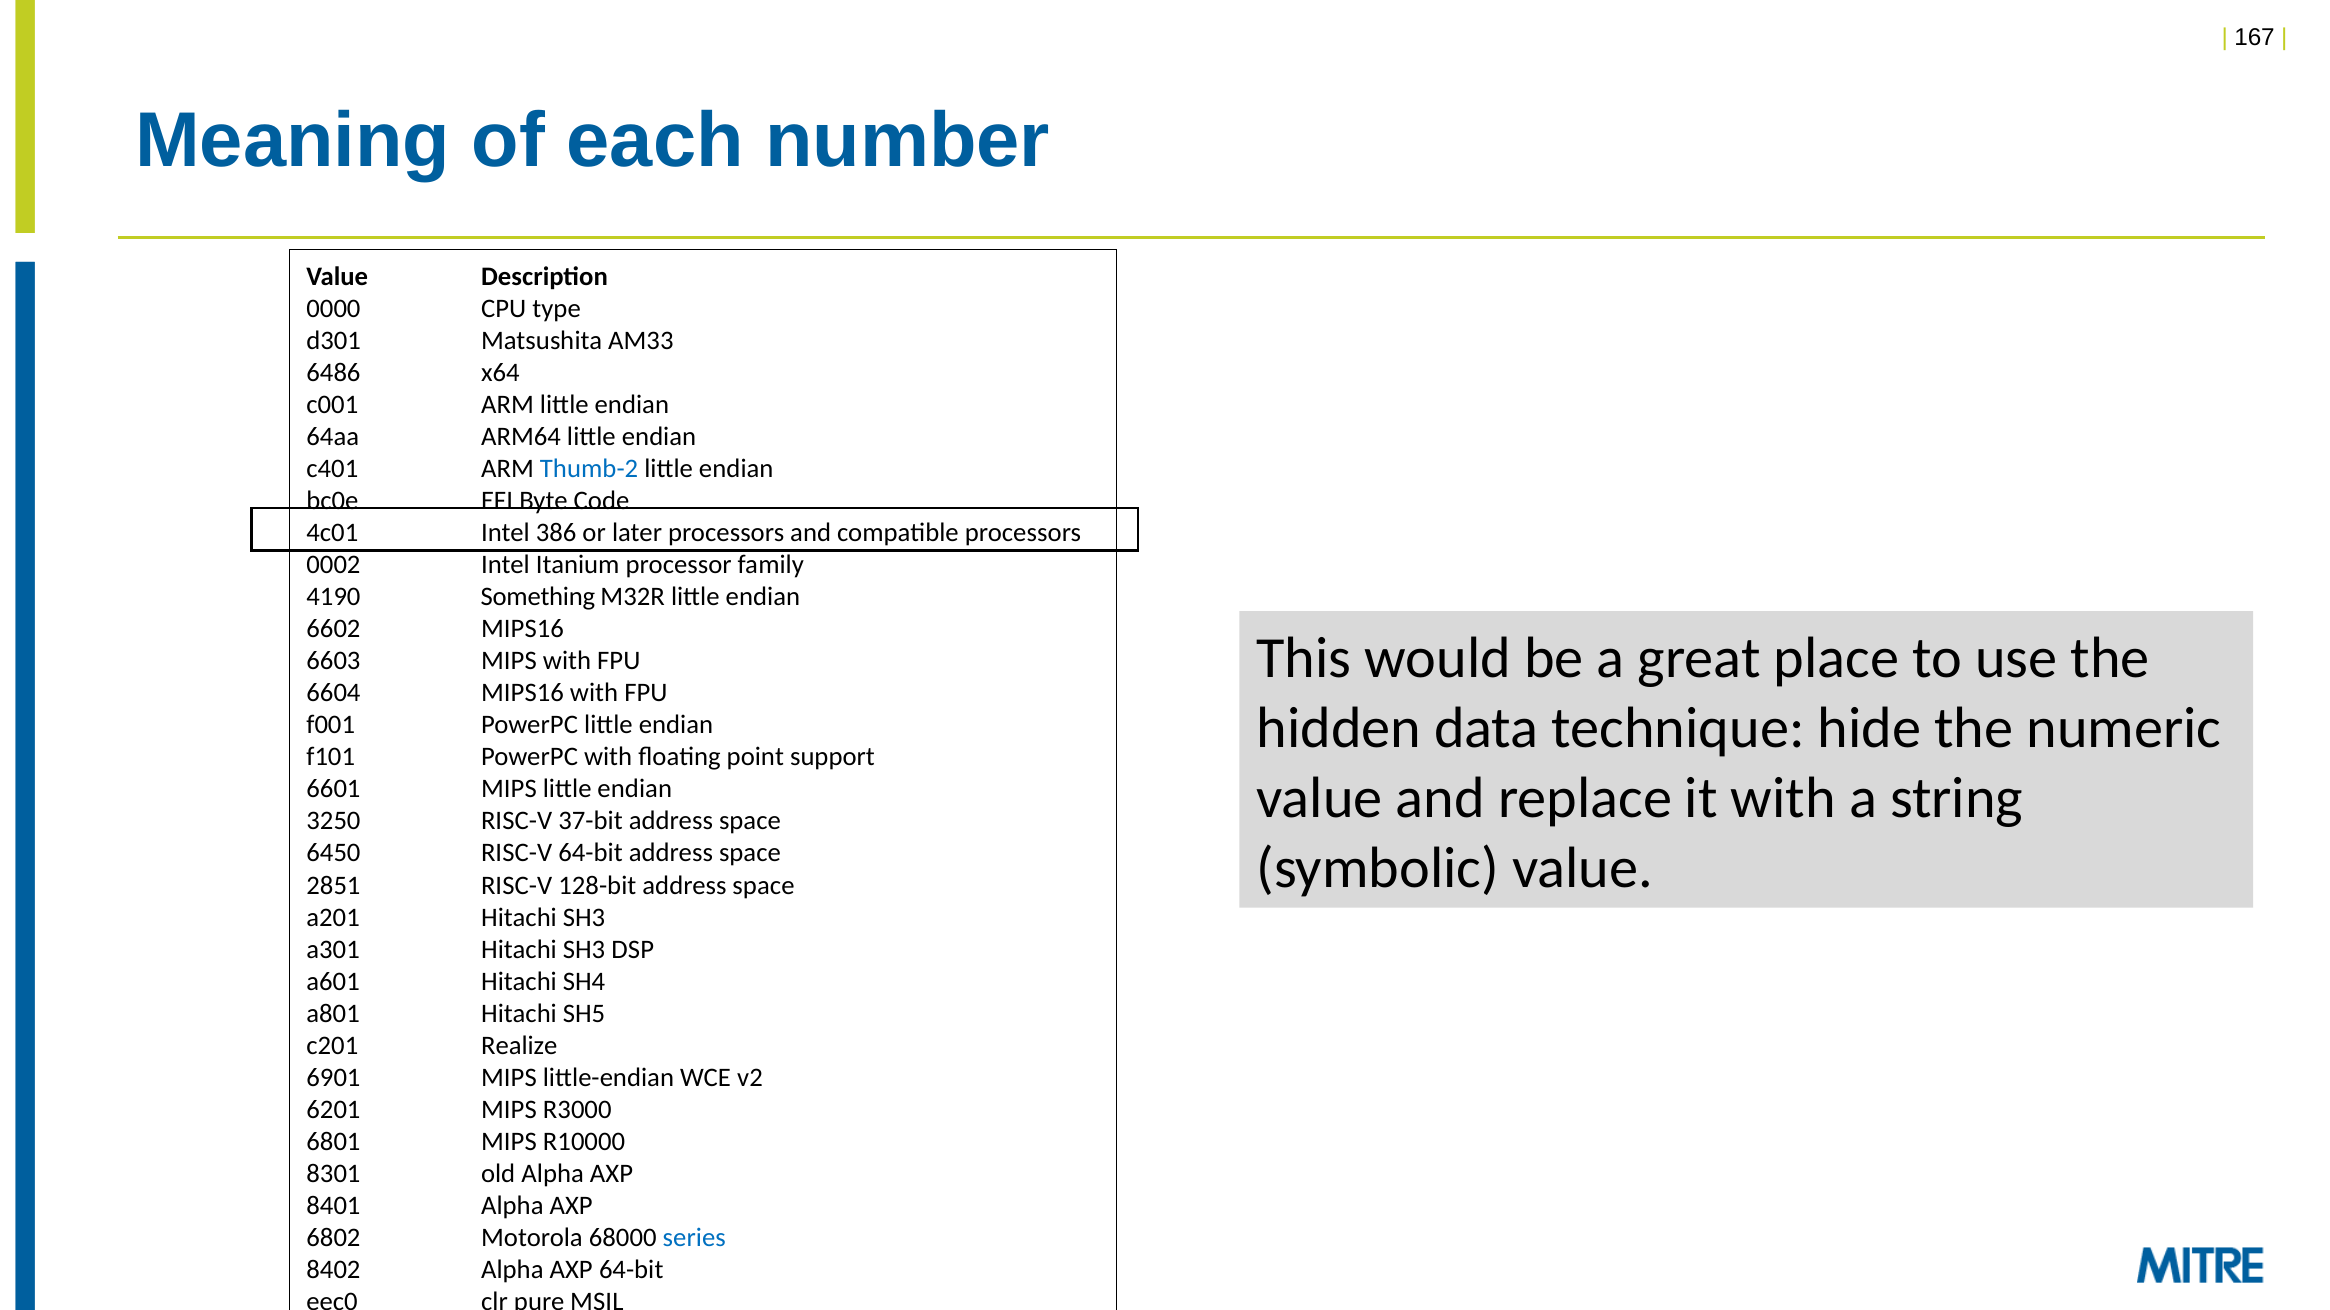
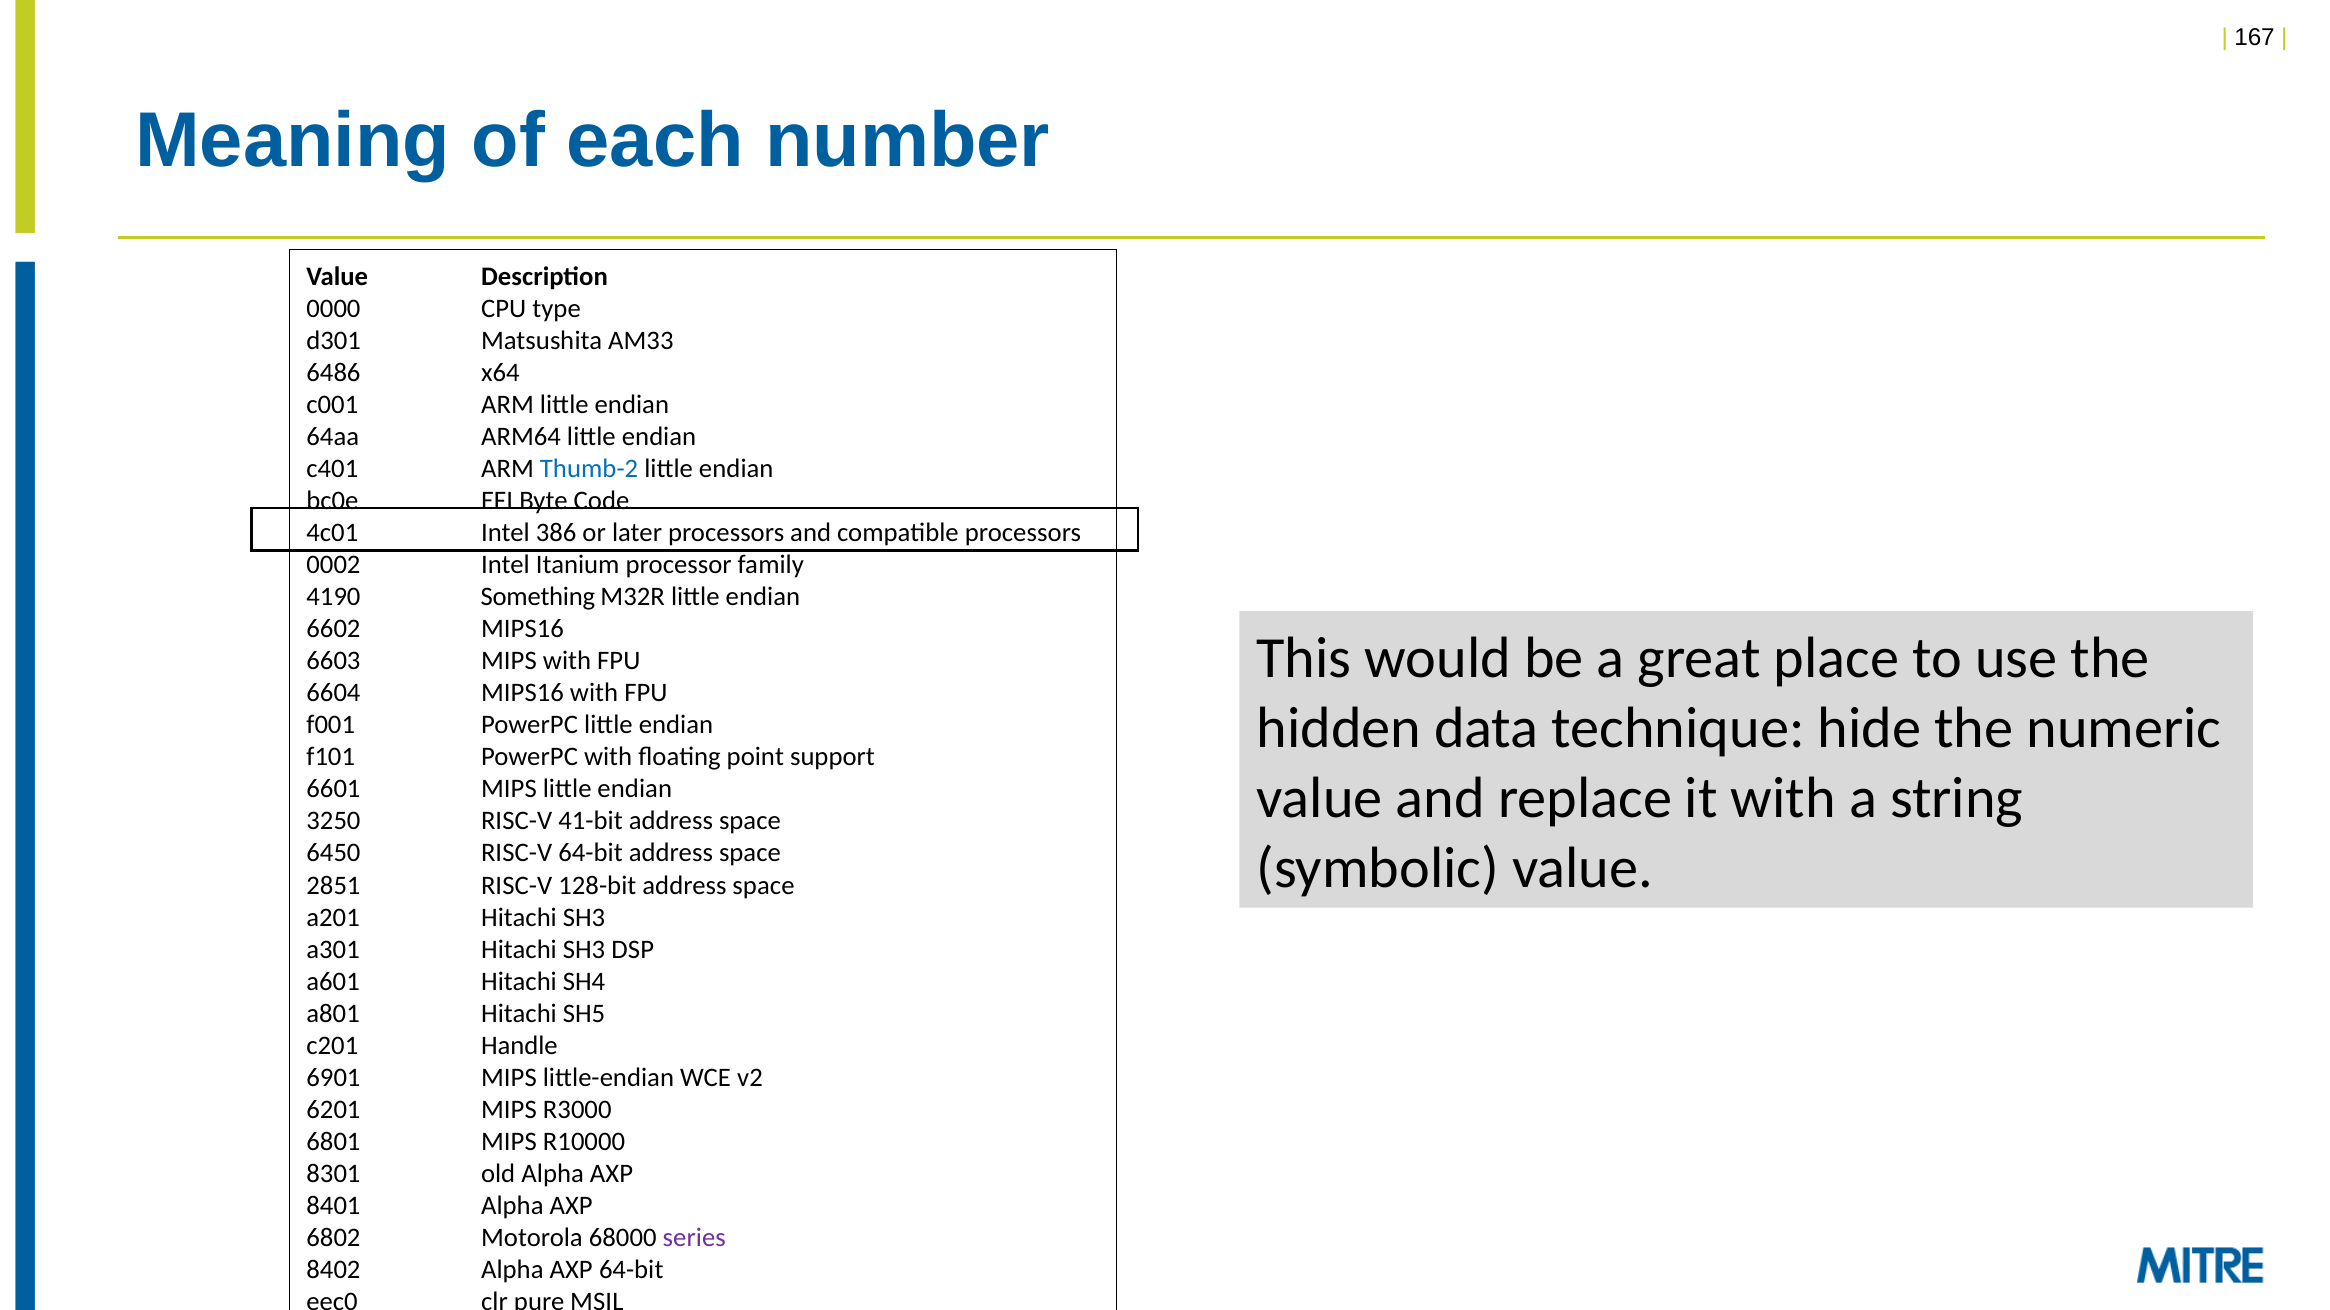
37-bit: 37-bit -> 41-bit (590, 822)
Realize: Realize -> Handle (519, 1046)
series colour: blue -> purple (694, 1238)
